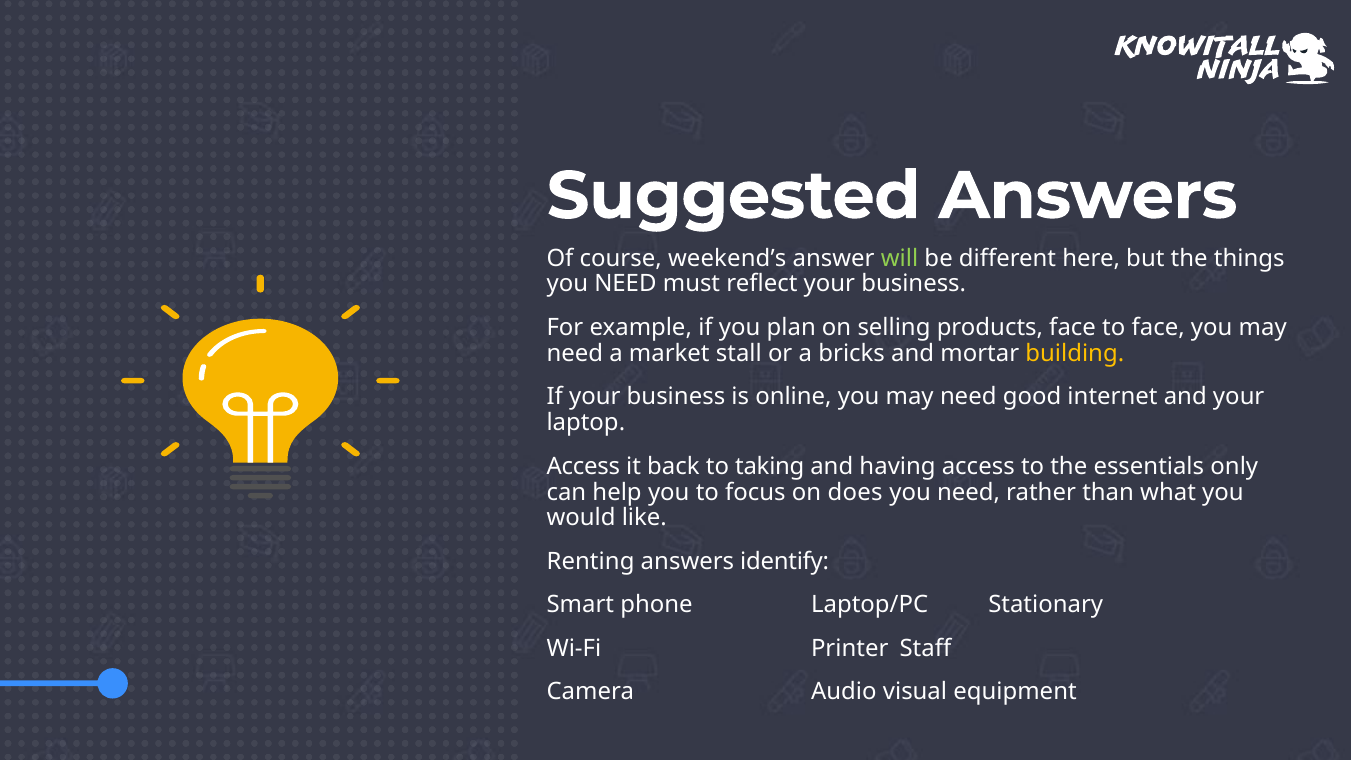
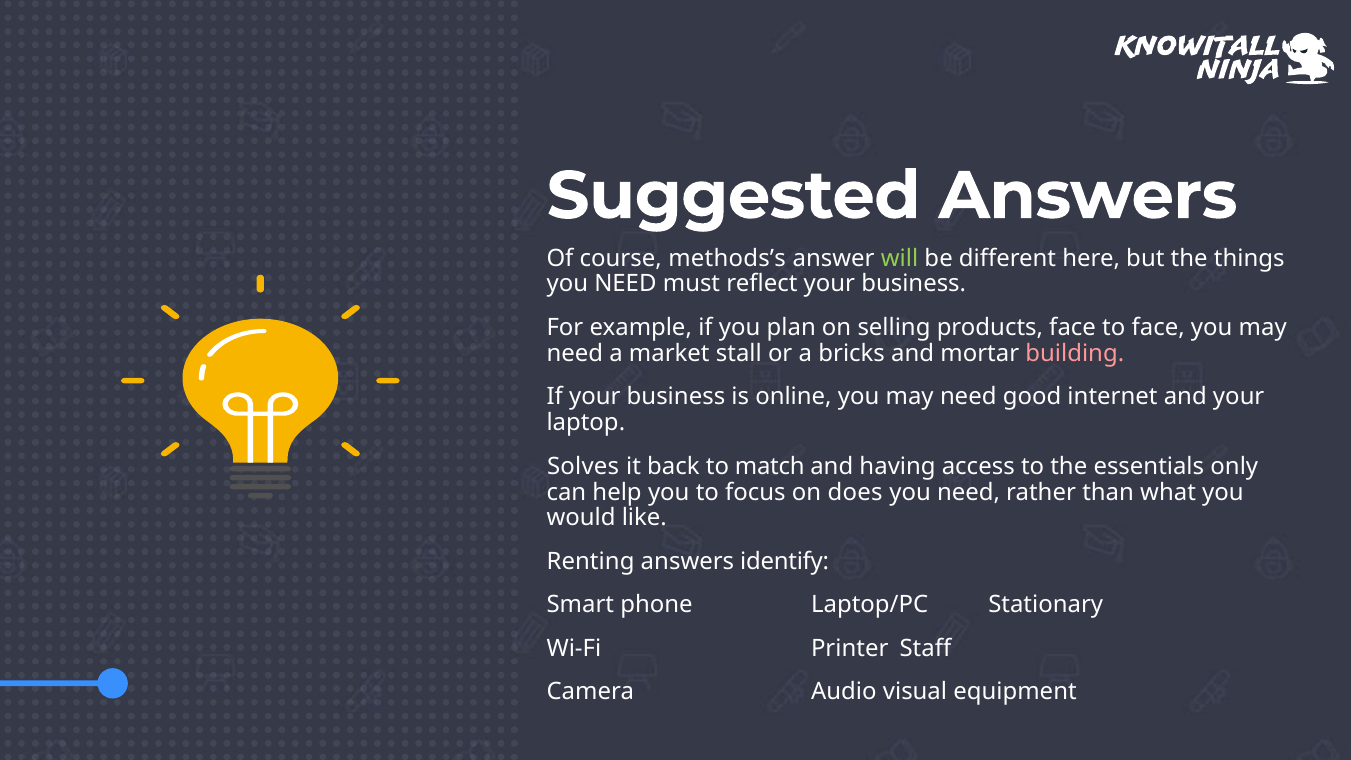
weekend’s: weekend’s -> methods’s (727, 258)
building colour: yellow -> pink (1075, 353)
Access: Access -> Solves (583, 466)
taking: taking -> match (770, 466)
